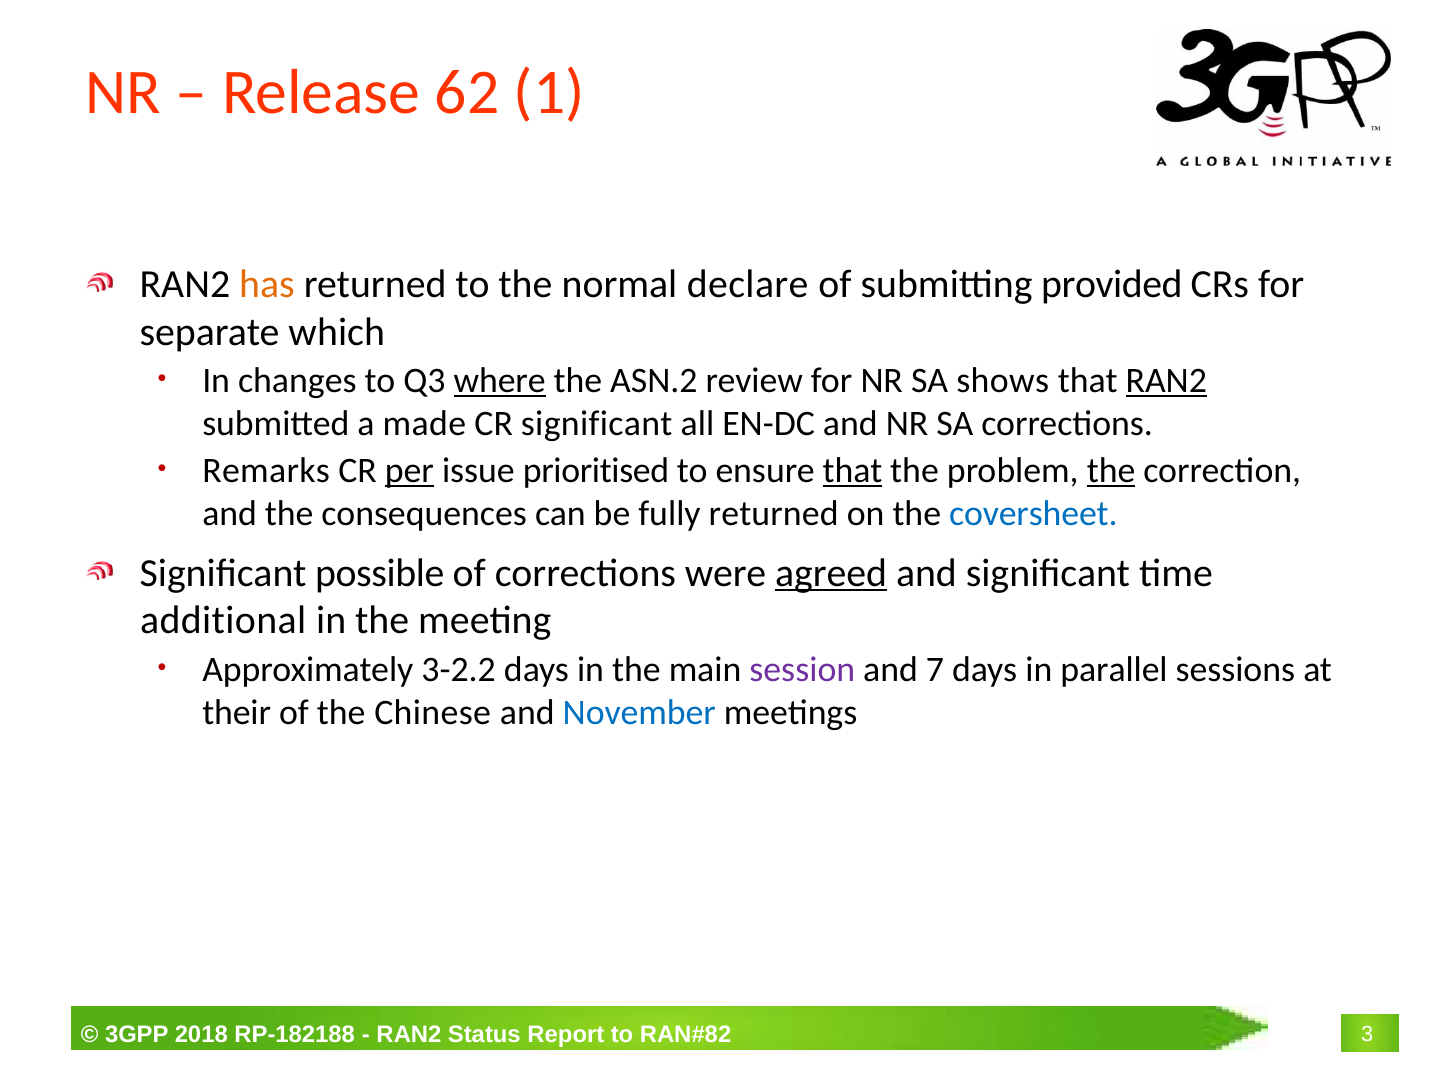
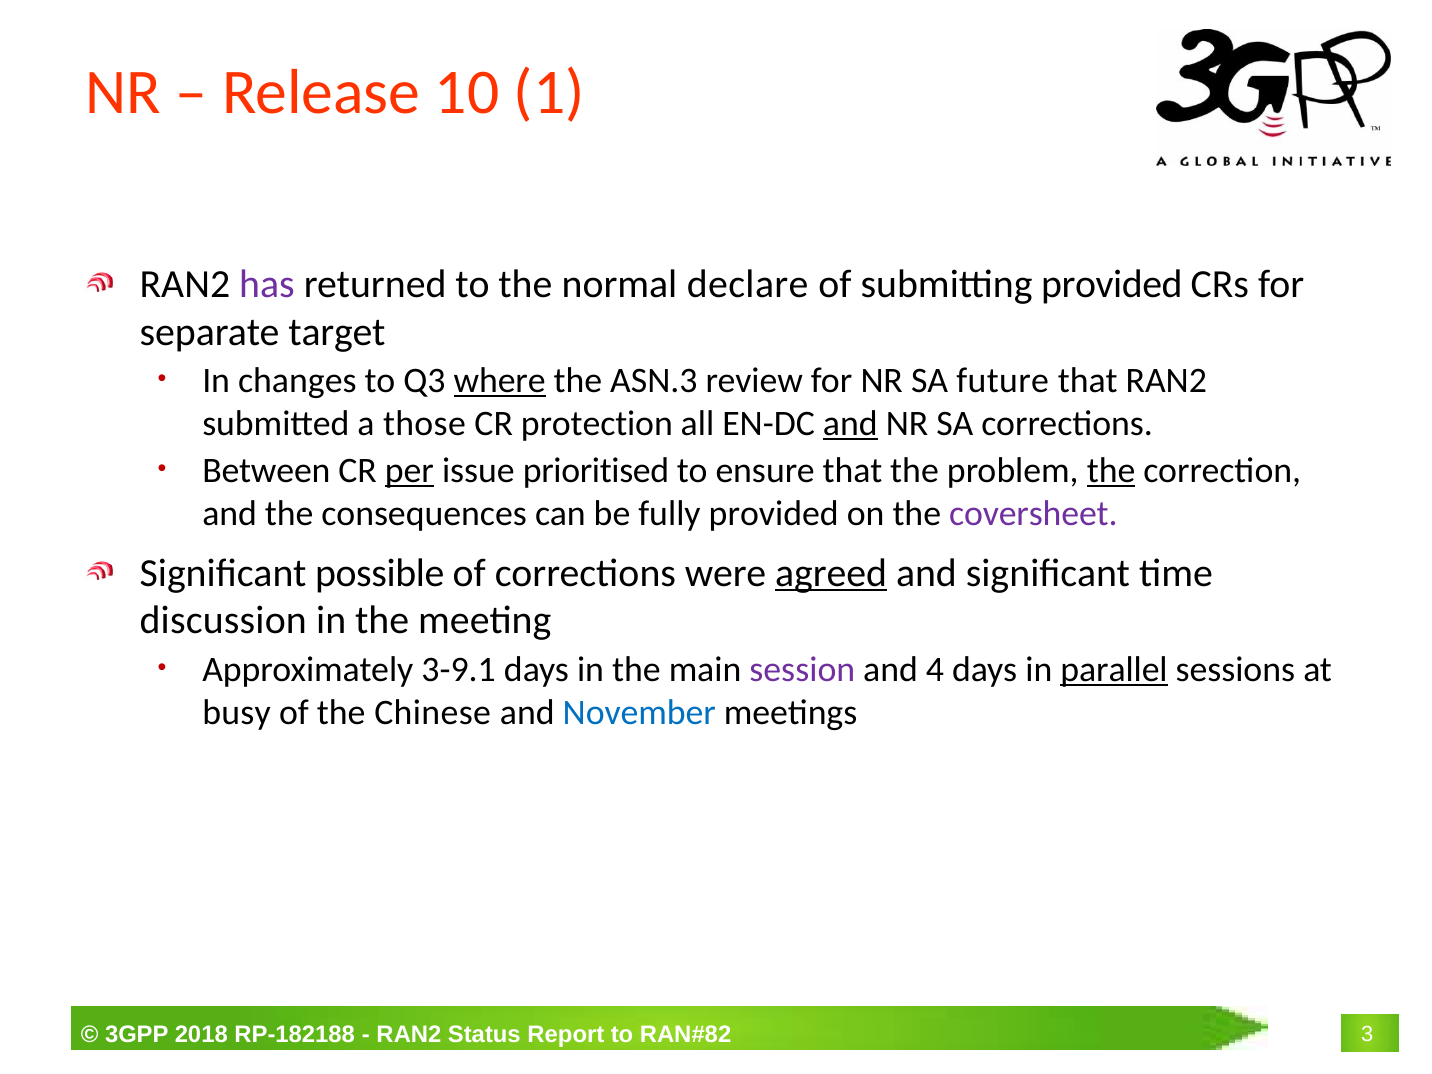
62: 62 -> 10 (467, 93)
has colour: orange -> purple (267, 284)
which: which -> target (337, 332)
ASN.2: ASN.2 -> ASN.3 (654, 381)
shows: shows -> future (1003, 381)
RAN2 underline: present -> none (1166, 381)
made: made -> those (424, 424)
CR significant: significant -> protection (597, 424)
and underline: none -> present (850, 424)
Remarks: Remarks -> Between (266, 470)
that underline: present -> none (853, 470)
fully returned: returned -> provided (774, 513)
coversheet colour: blue -> purple (1033, 513)
additional: additional -> discussion (223, 621)
3-2.2: 3-2.2 -> 3-9.1 (459, 669)
7: 7 -> 4 (935, 669)
parallel underline: none -> present (1114, 669)
their: their -> busy (236, 712)
